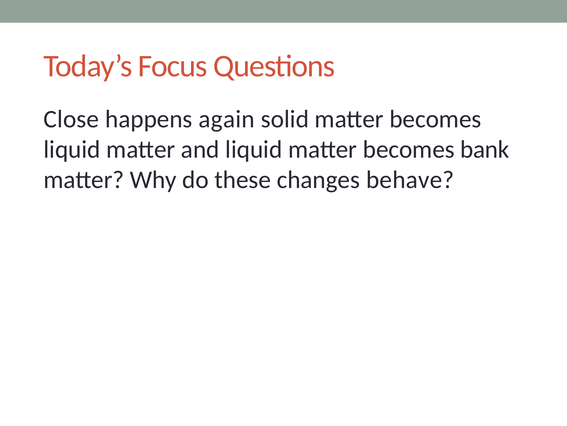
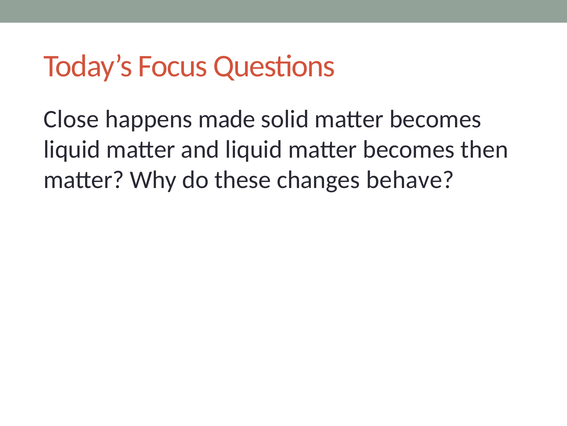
again: again -> made (227, 119)
bank: bank -> then (484, 149)
